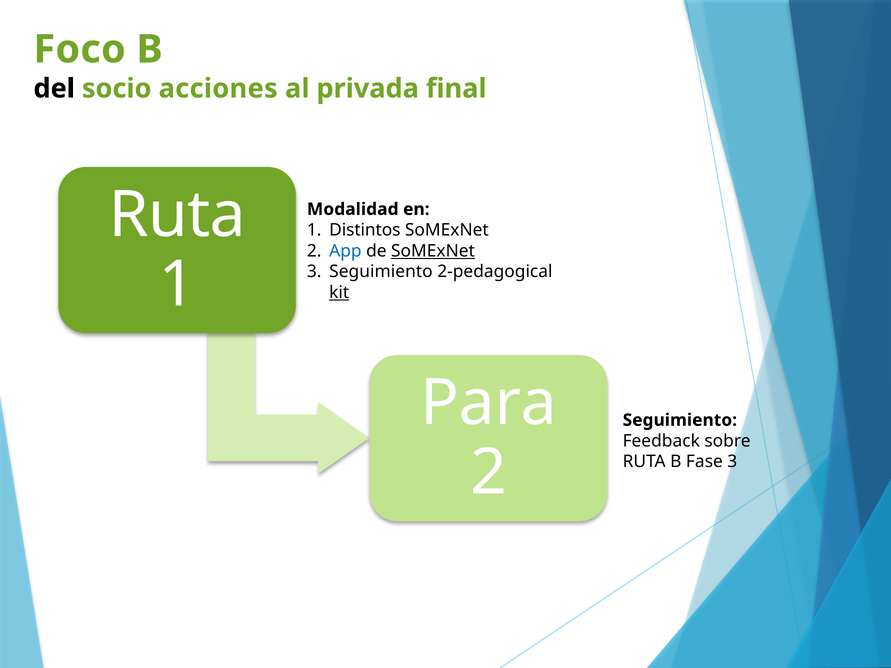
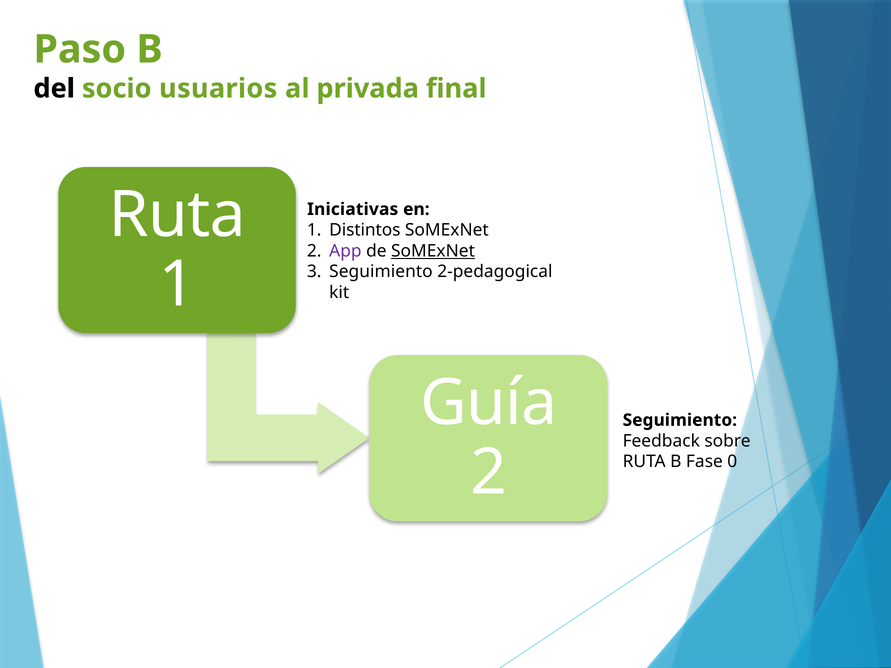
Foco: Foco -> Paso (80, 49)
acciones: acciones -> usuarios (218, 89)
Modalidad: Modalidad -> Iniciativas (353, 209)
App colour: blue -> purple (345, 251)
kit underline: present -> none (339, 293)
Para: Para -> Guía (489, 403)
Fase 3: 3 -> 0 (732, 462)
